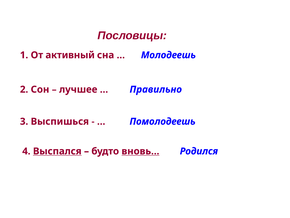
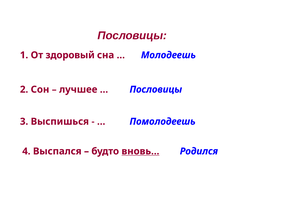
активный: активный -> здоровый (70, 55)
Правильно: Правильно -> Пословицы (156, 89)
Выспался underline: present -> none (57, 151)
